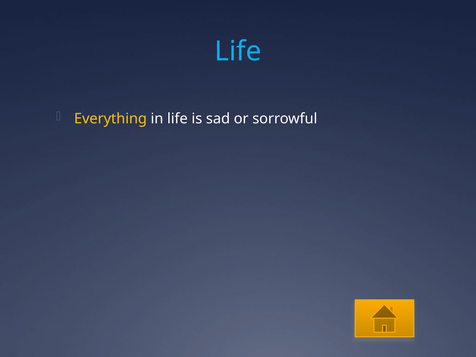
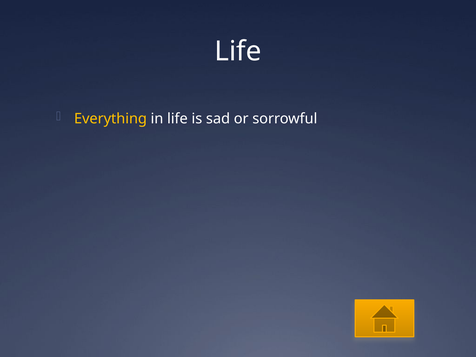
Life colour: light blue -> white (238, 51)
